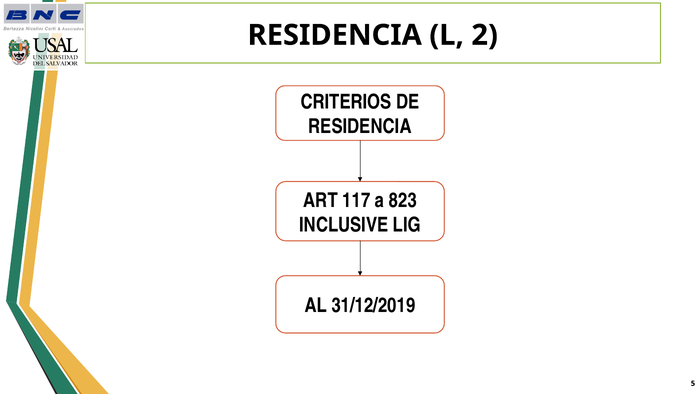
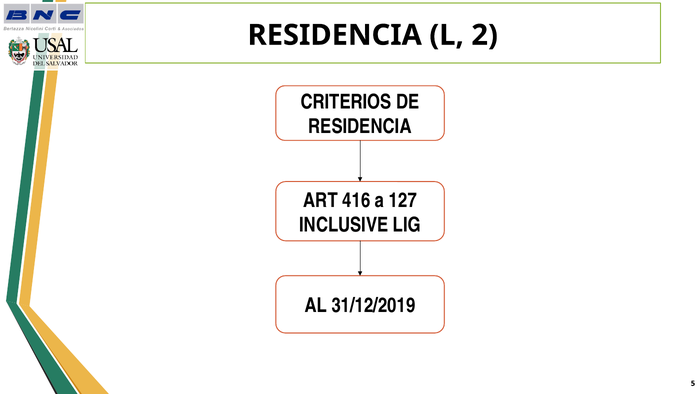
117: 117 -> 416 (356, 200)
823: 823 -> 127 (403, 200)
